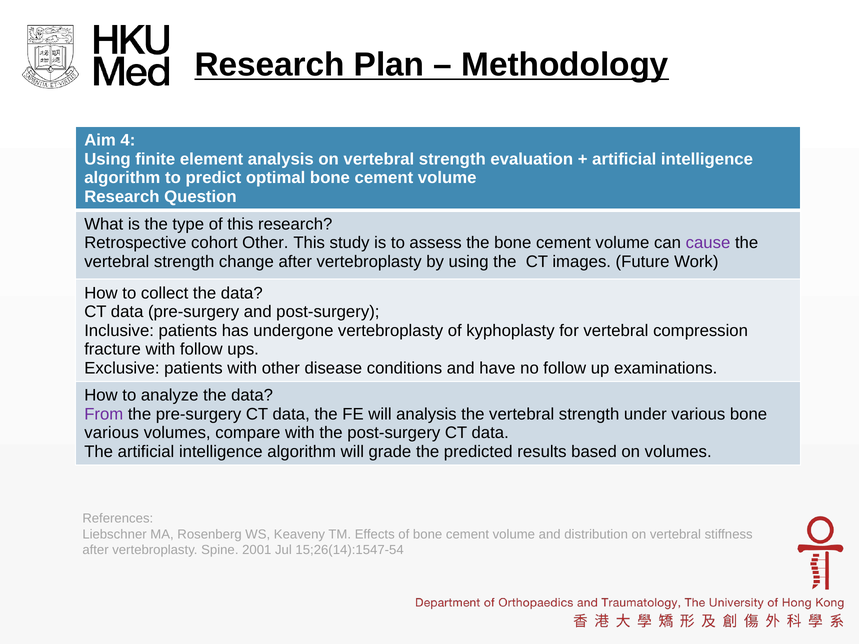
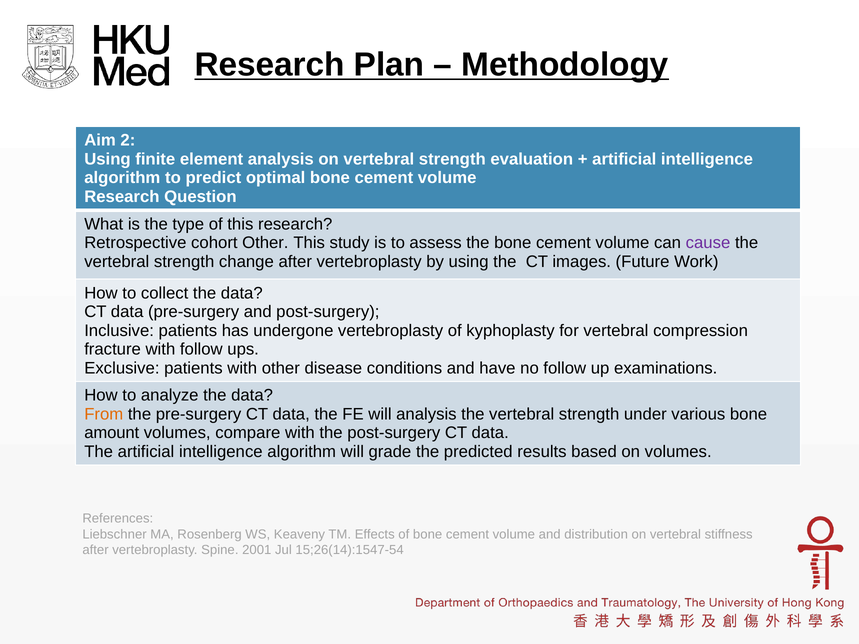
4: 4 -> 2 (128, 141)
From colour: purple -> orange (104, 414)
various: various -> amount (112, 433)
